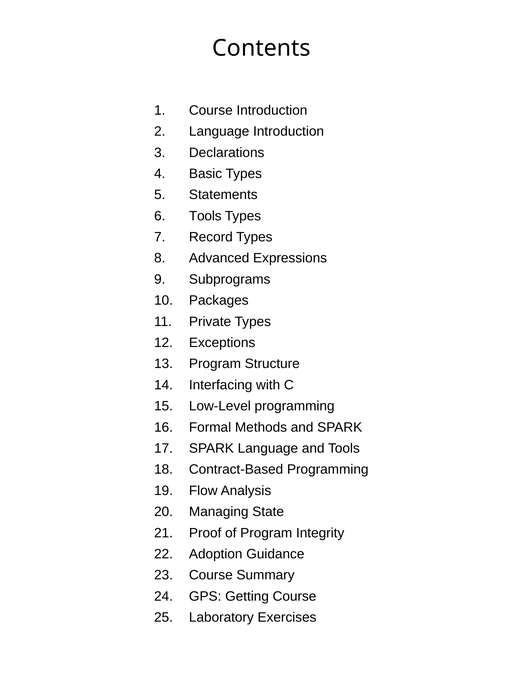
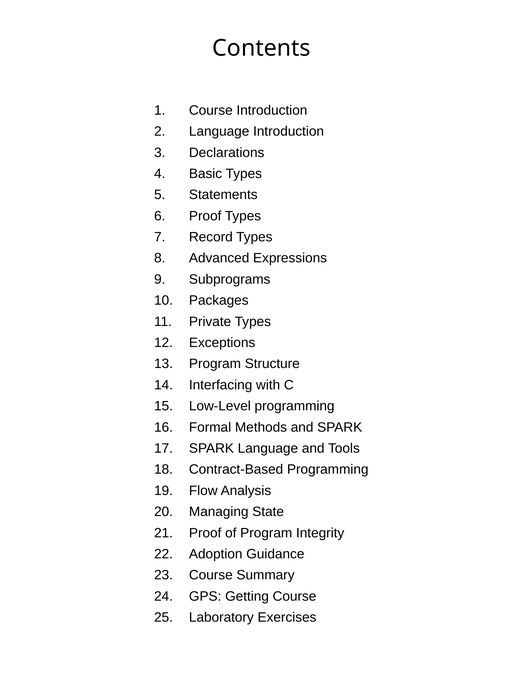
Tools: Tools -> Proof (205, 216)
